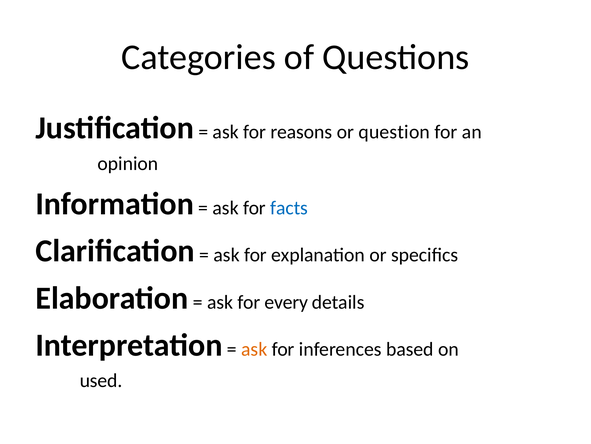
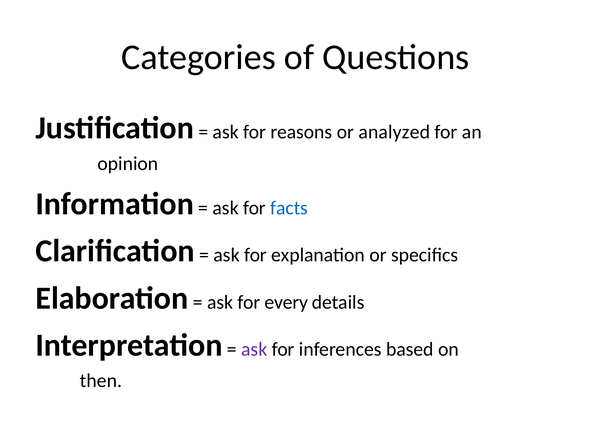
question: question -> analyzed (394, 132)
ask colour: orange -> purple (254, 349)
used: used -> then (101, 380)
